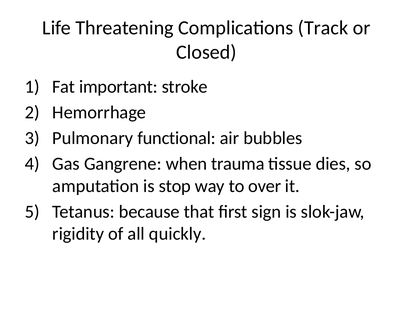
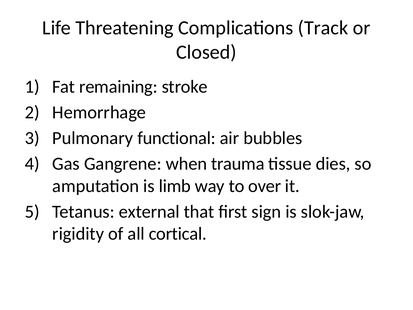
important: important -> remaining (118, 87)
stop: stop -> limb (175, 186)
because: because -> external (149, 211)
quickly: quickly -> cortical (178, 234)
